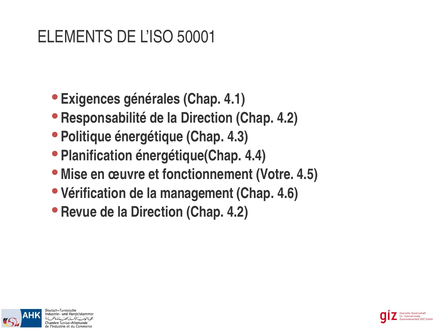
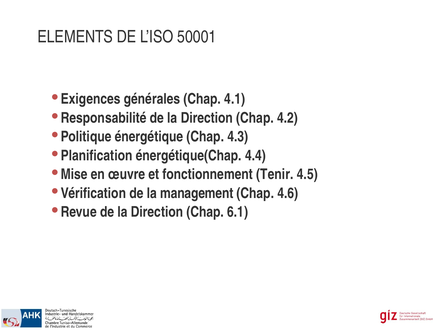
Votre: Votre -> Tenir (275, 174)
4.2: 4.2 -> 6.1 (238, 212)
